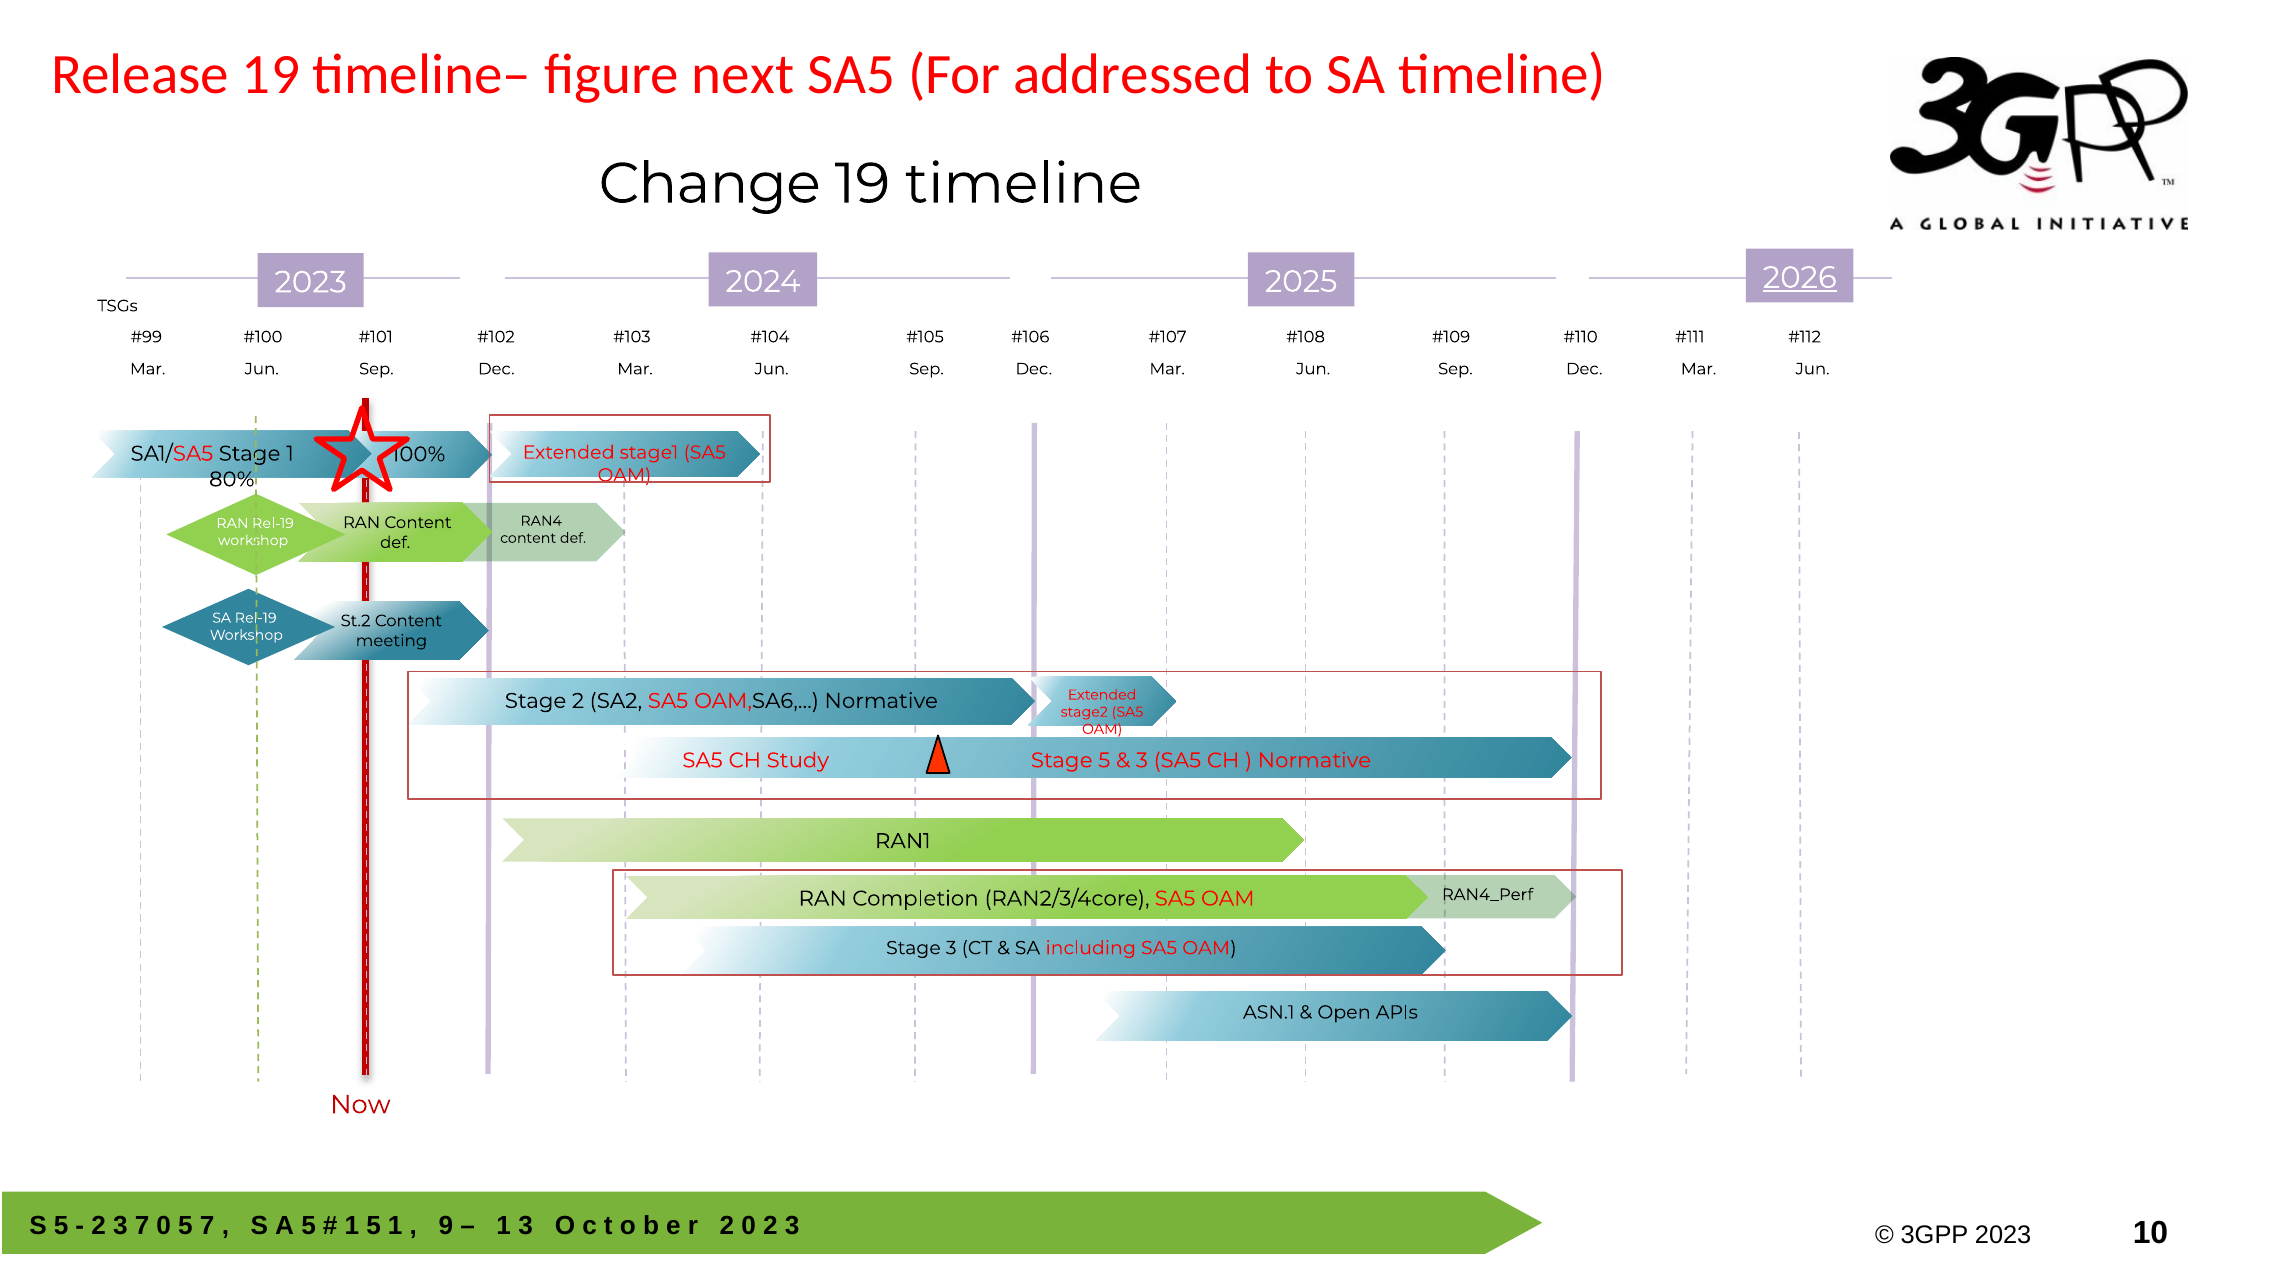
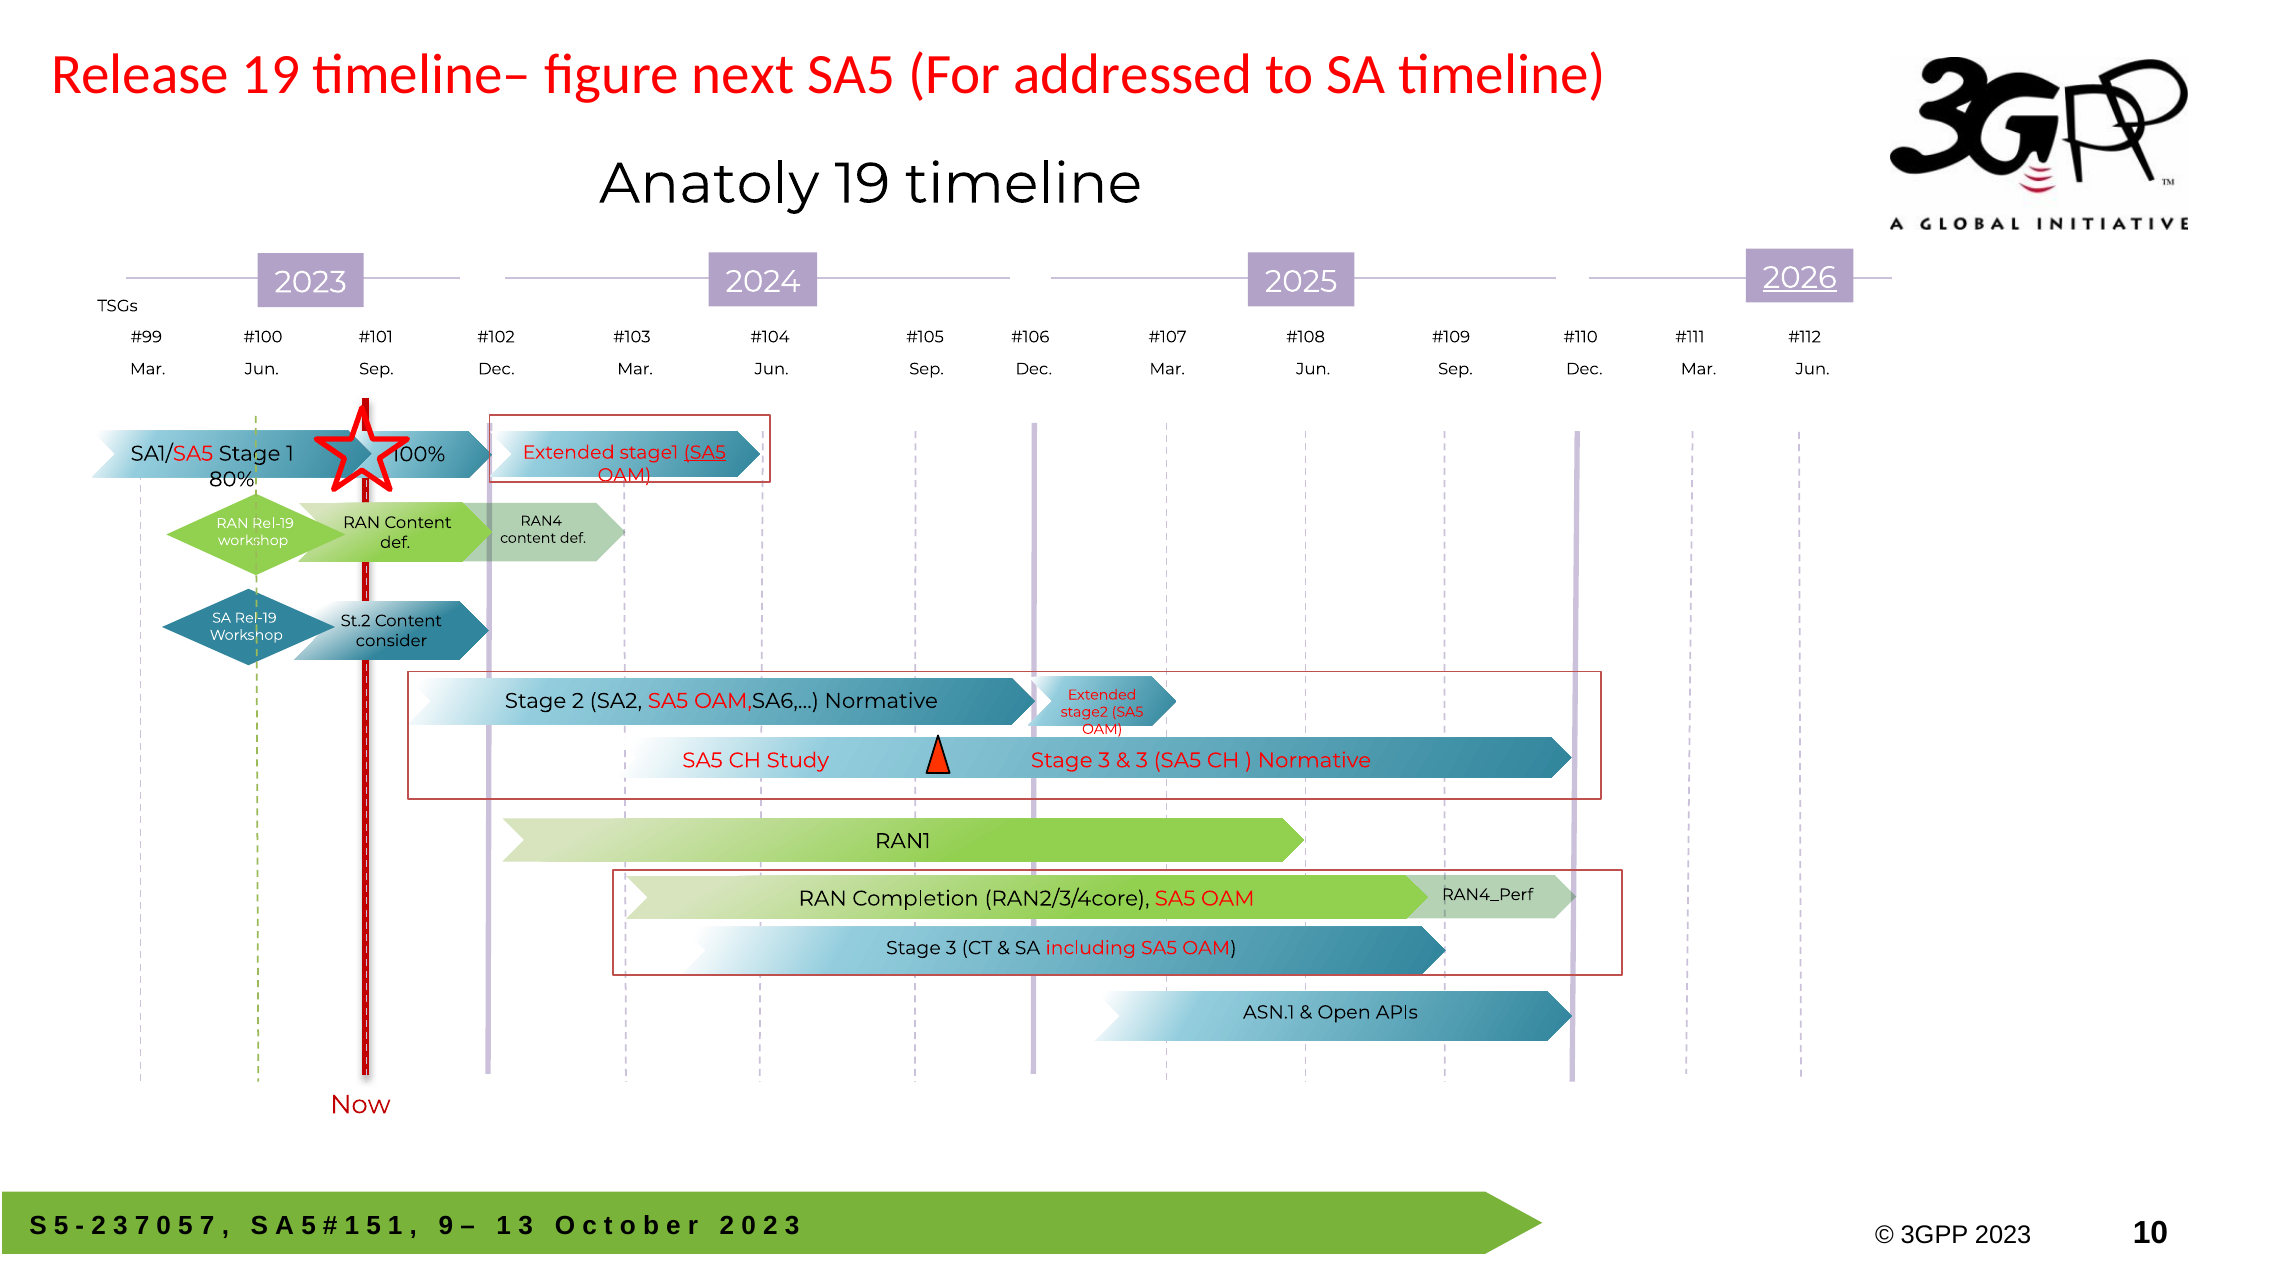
Change: Change -> Anatoly (709, 184)
SA5 underline: none -> present (705, 453)
meeting: meeting -> consider (391, 641)
Study Stage 5: 5 -> 3 (1104, 760)
